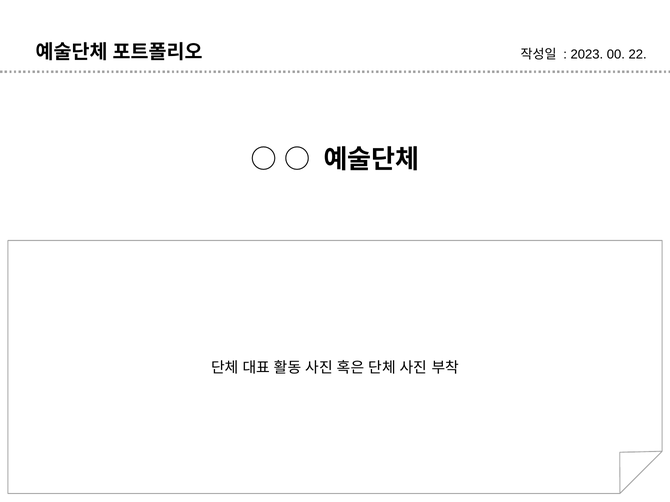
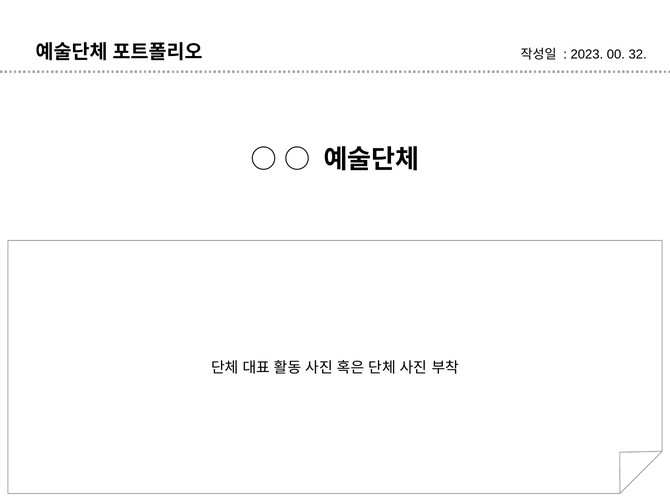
22: 22 -> 32 (638, 54)
